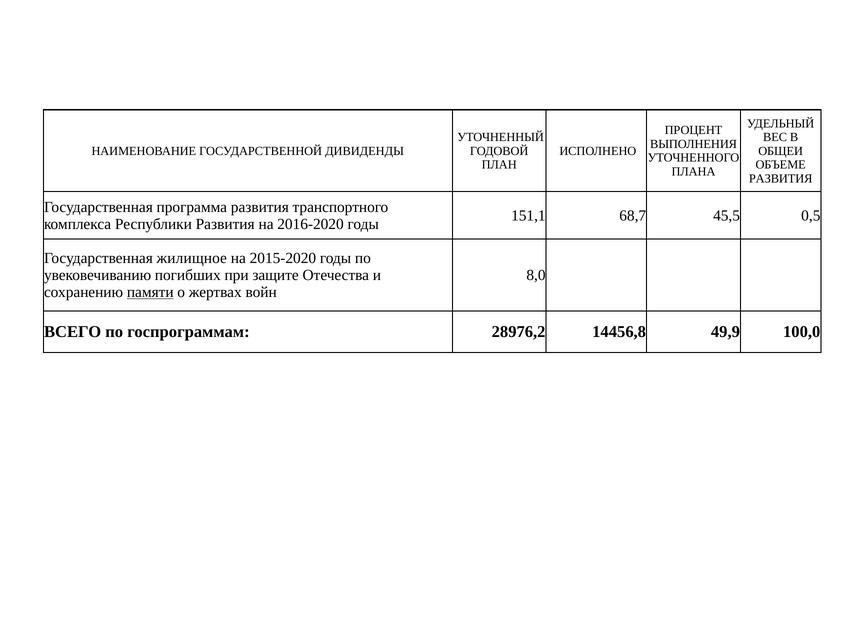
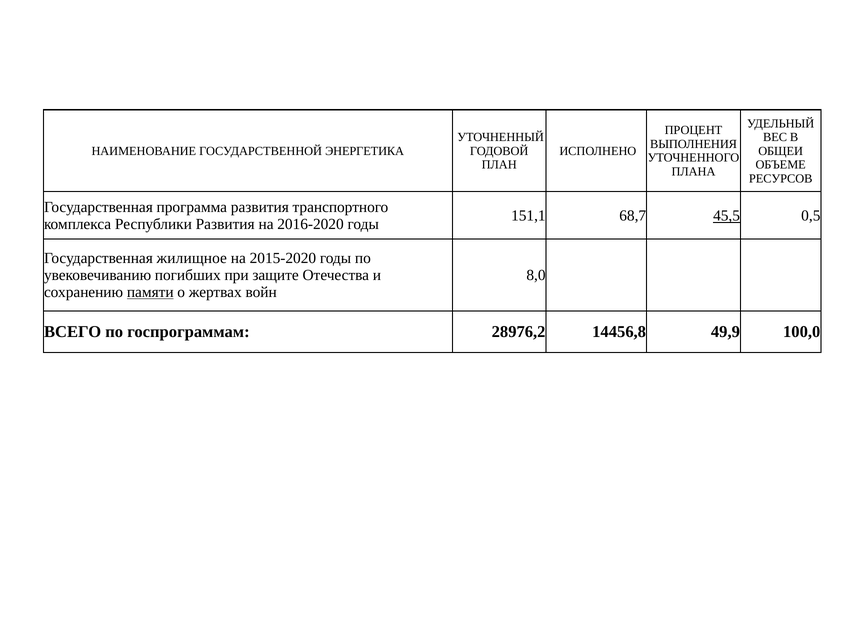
ДИВИДЕНДЫ: ДИВИДЕНДЫ -> ЭНЕРГЕТИКА (365, 151)
РАЗВИТИЯ: РАЗВИТИЯ -> РЕСУРСОВ (781, 179)
45,5 underline: none -> present (727, 216)
